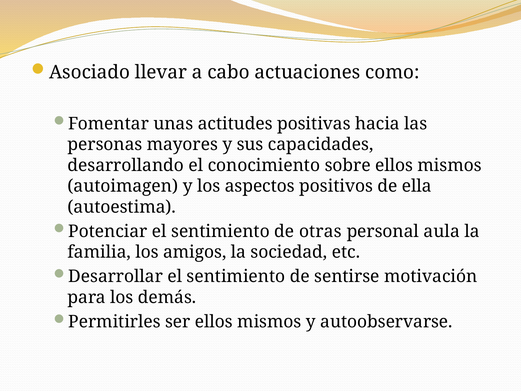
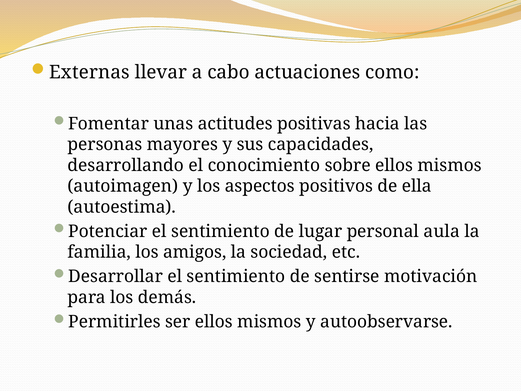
Asociado: Asociado -> Externas (89, 72)
otras: otras -> lugar (320, 231)
